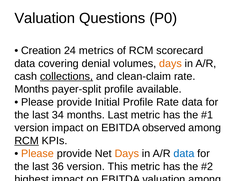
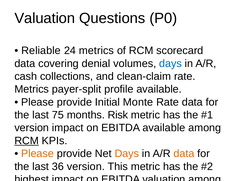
Creation: Creation -> Reliable (41, 51)
days colour: orange -> blue (170, 63)
collections underline: present -> none (67, 76)
Months: Months -> Metrics (32, 89)
Initial Profile: Profile -> Monte (138, 102)
34: 34 -> 75 (58, 115)
months Last: Last -> Risk (118, 115)
EBITDA observed: observed -> available (164, 128)
data colour: blue -> orange (184, 153)
